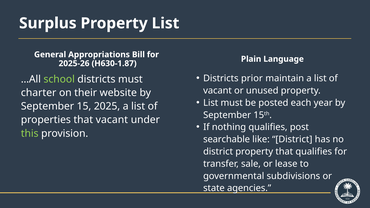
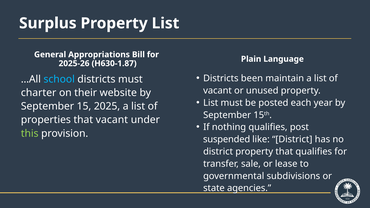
prior: prior -> been (252, 78)
school colour: light green -> light blue (59, 79)
searchable: searchable -> suspended (227, 139)
